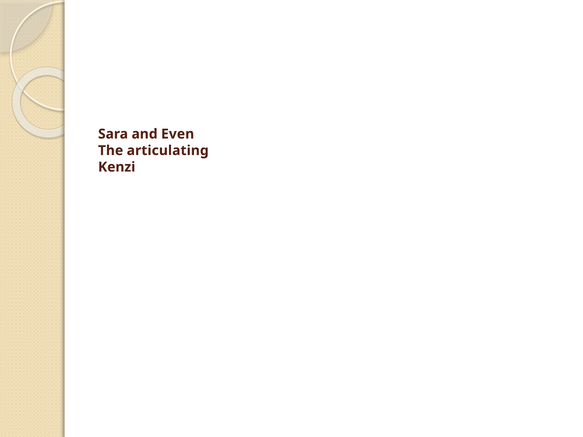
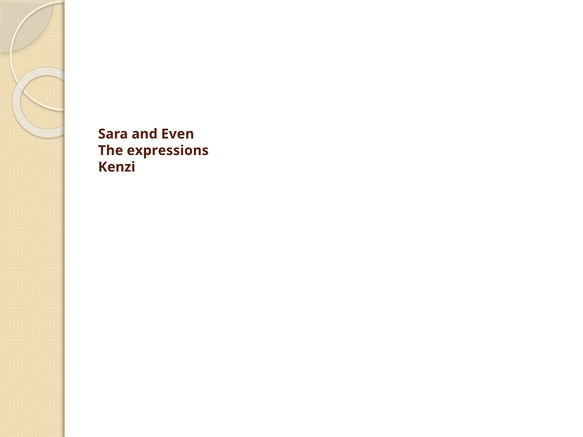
articulating: articulating -> expressions (168, 151)
